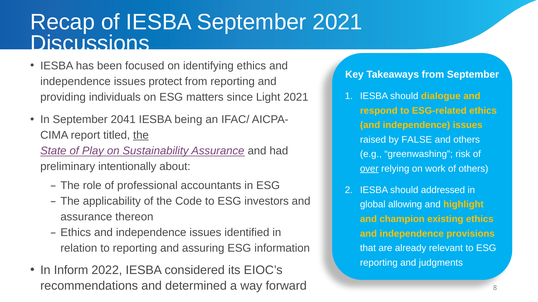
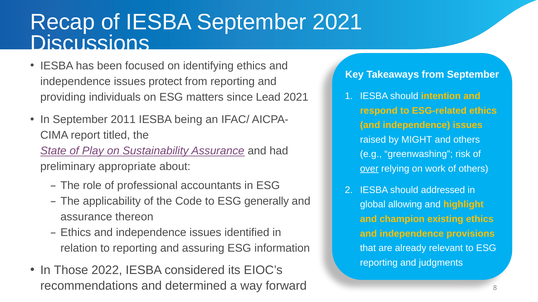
dialogue: dialogue -> intention (441, 96)
Light: Light -> Lead (268, 97)
2041: 2041 -> 2011 (123, 120)
the underline: present -> none (141, 136)
FALSE: FALSE -> MIGHT (417, 140)
intentionally: intentionally -> appropriate (127, 167)
investors: investors -> generally (267, 202)
Inform: Inform -> Those (71, 271)
